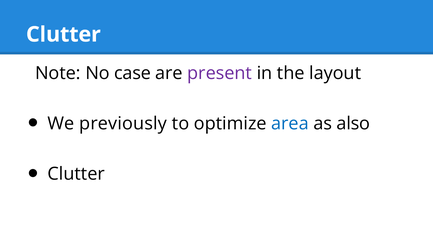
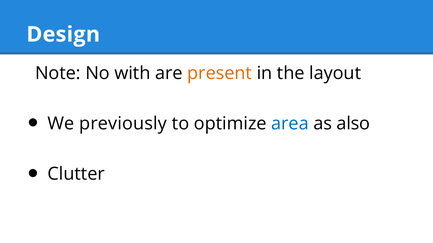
Clutter: Clutter -> Design (63, 35)
case: case -> with (132, 73)
present colour: purple -> orange (220, 73)
